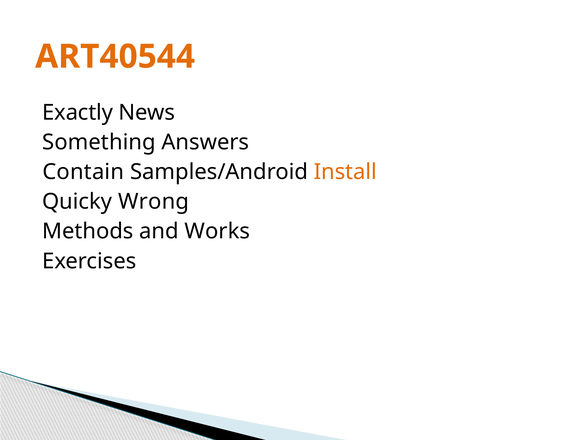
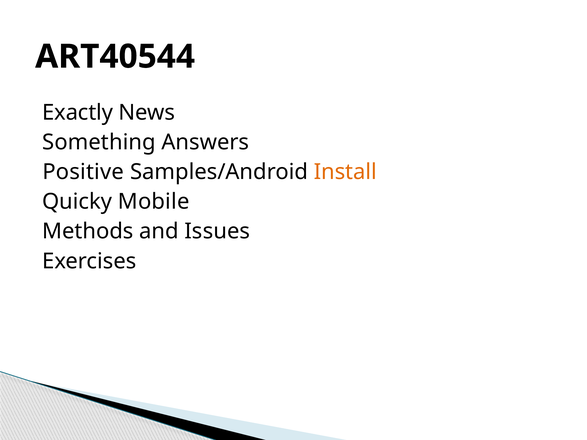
ART40544 colour: orange -> black (115, 57)
Contain: Contain -> Positive (83, 172)
Wrong: Wrong -> Mobile (154, 202)
Works: Works -> Issues (217, 232)
